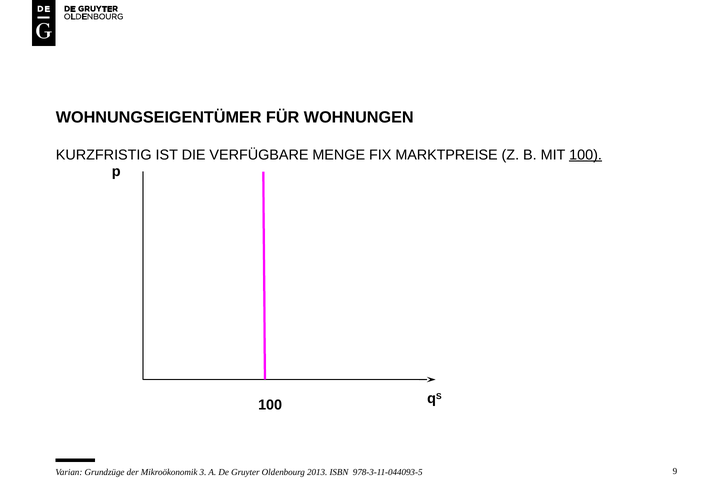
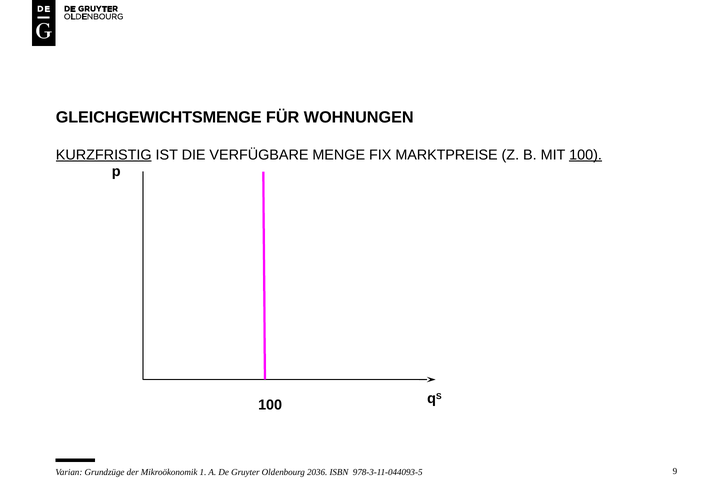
WOHNUNGSEIGENTÜMER: WOHNUNGSEIGENTÜMER -> GLEICHGEWICHTSMENGE (159, 117)
KURZFRISTIG underline: none -> present (104, 155)
3: 3 -> 1 (203, 472)
2013: 2013 -> 2036 (317, 472)
